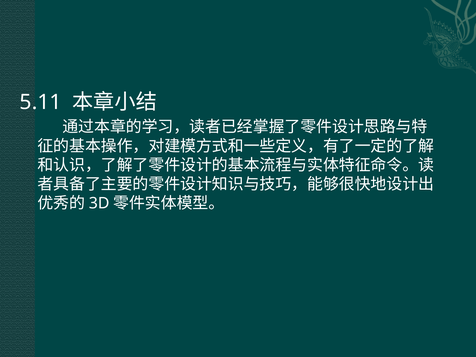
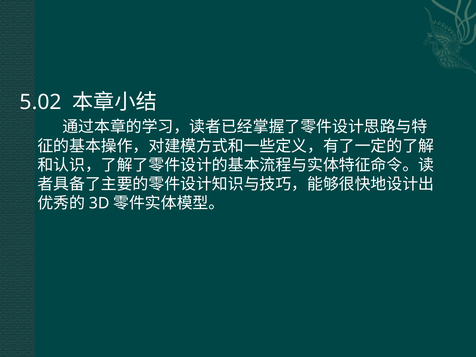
5.11: 5.11 -> 5.02 (41, 102)
